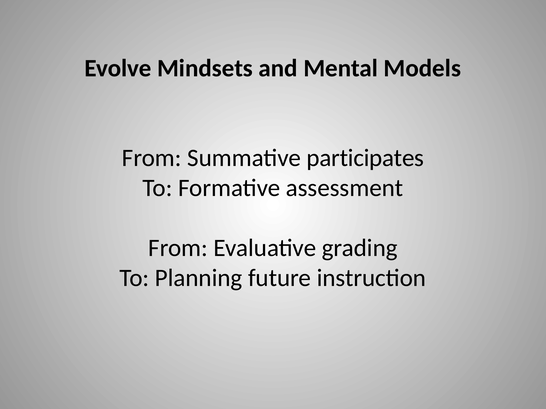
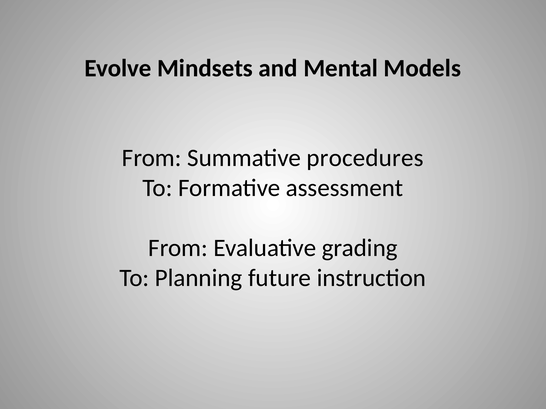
participates: participates -> procedures (365, 158)
